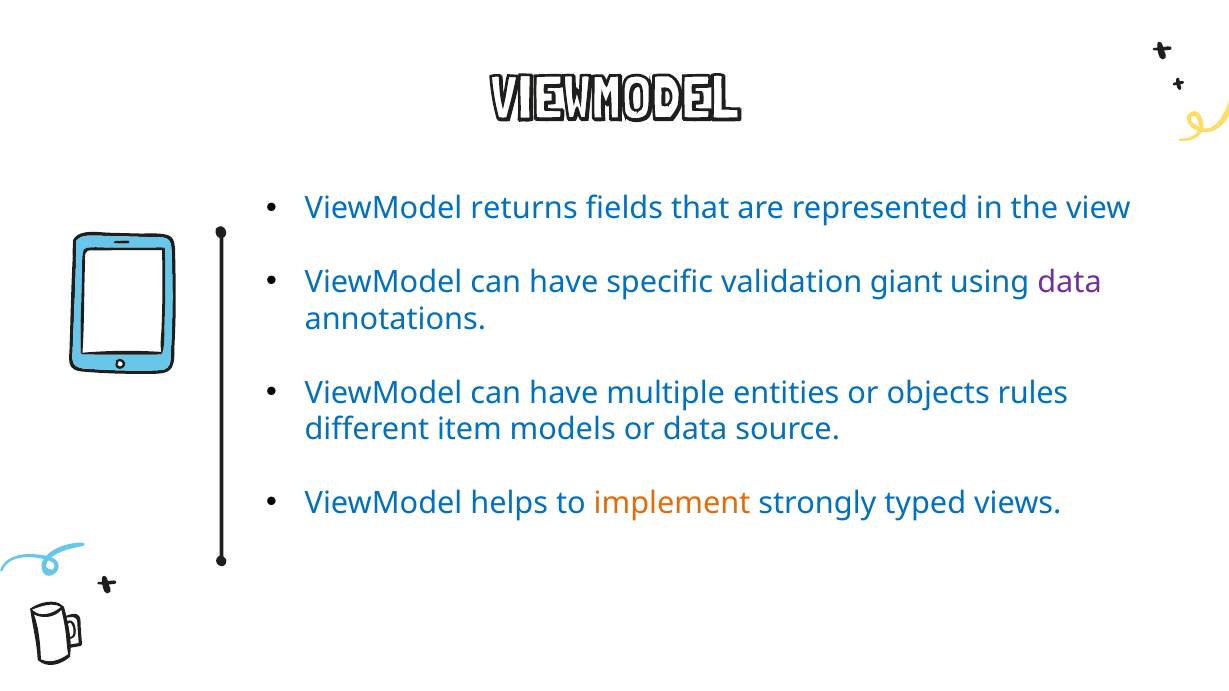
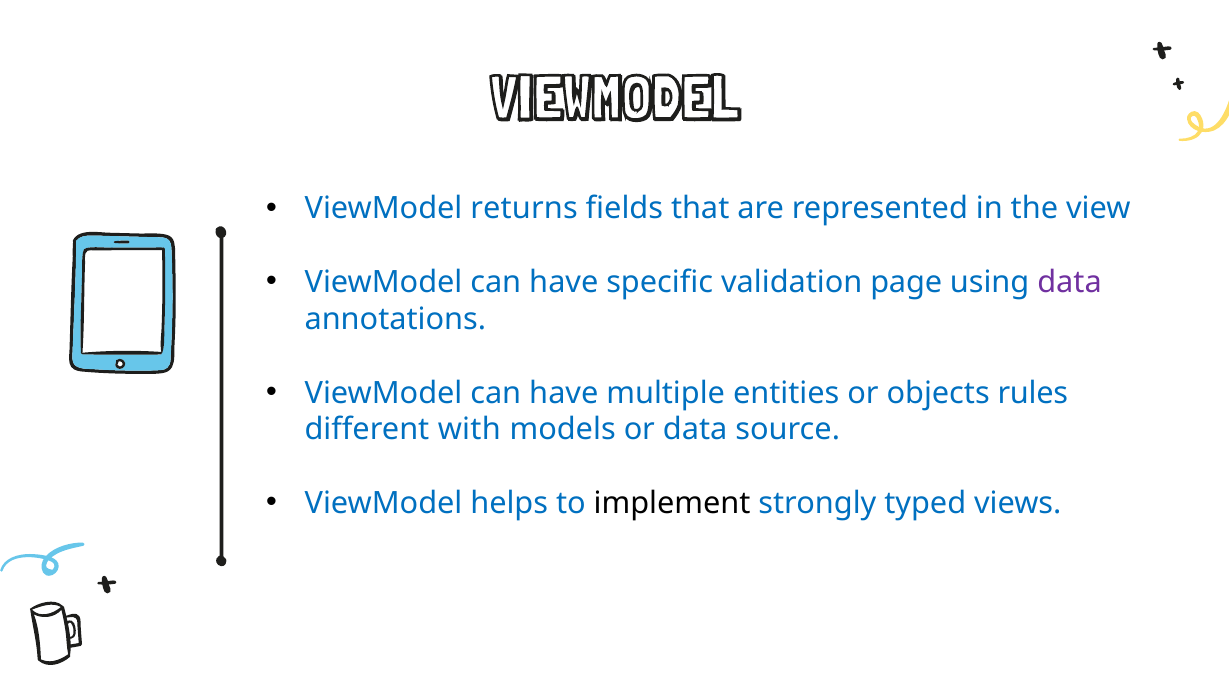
giant: giant -> page (906, 282)
item: item -> with (469, 430)
implement colour: orange -> black (672, 504)
